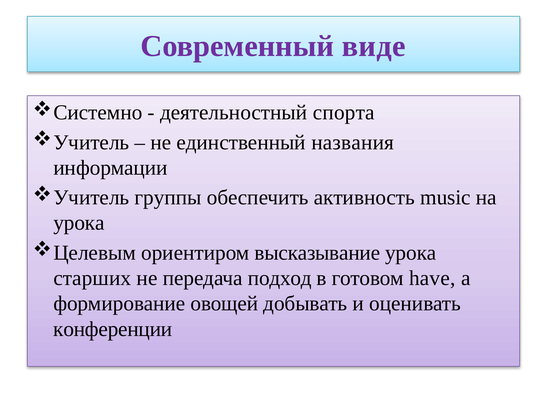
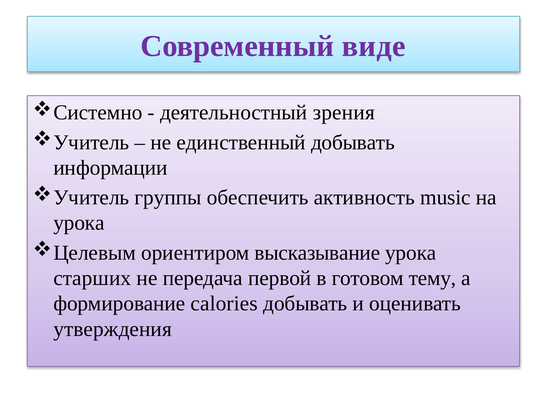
спорта: спорта -> зрения (344, 113)
единственный названия: названия -> добывать (353, 142)
подход: подход -> первой (280, 278)
have: have -> тему (432, 278)
овощей: овощей -> calories (224, 304)
конференции: конференции -> утверждения (113, 329)
